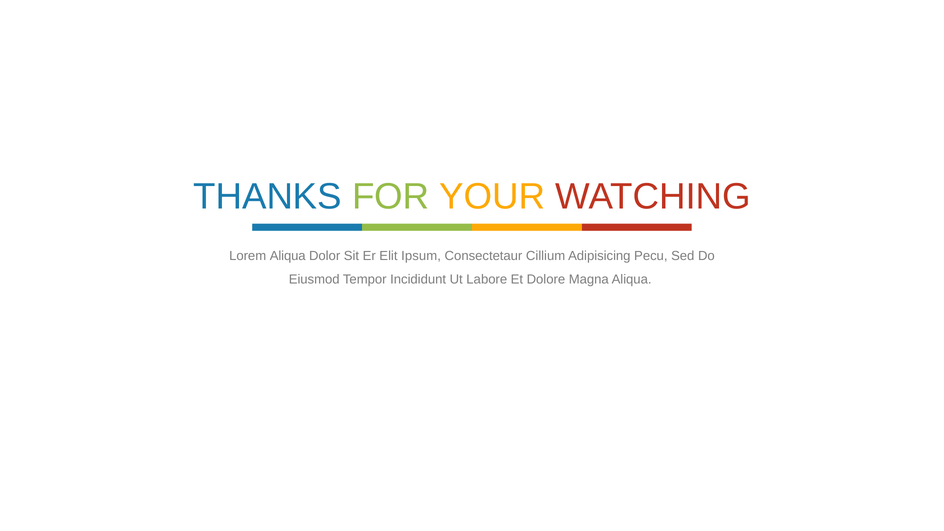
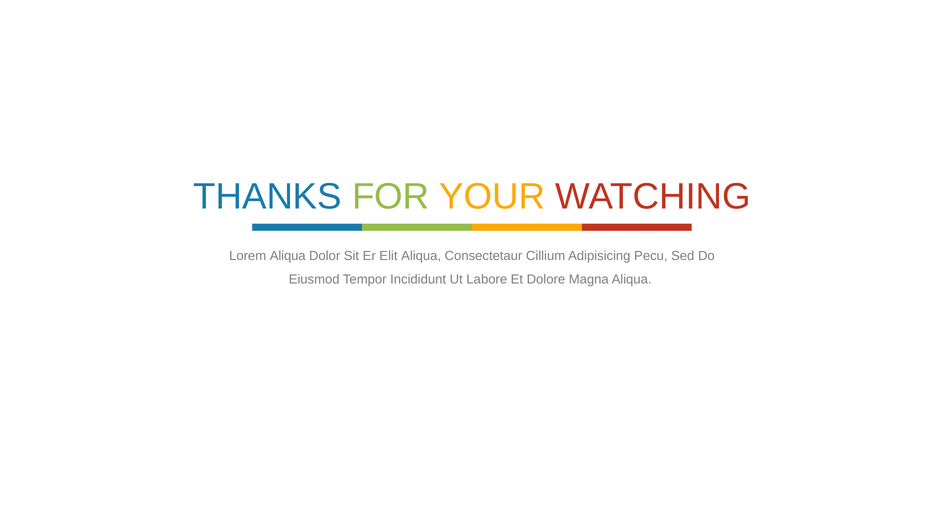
Elit Ipsum: Ipsum -> Aliqua (421, 256)
